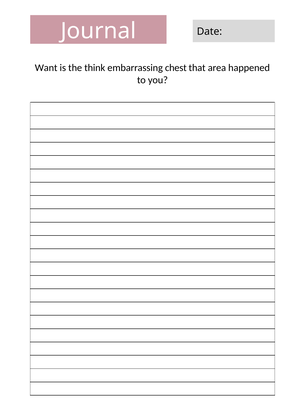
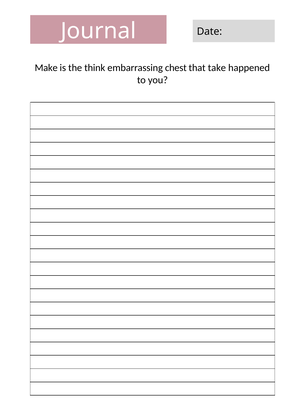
Want: Want -> Make (46, 68)
area: area -> take (217, 68)
